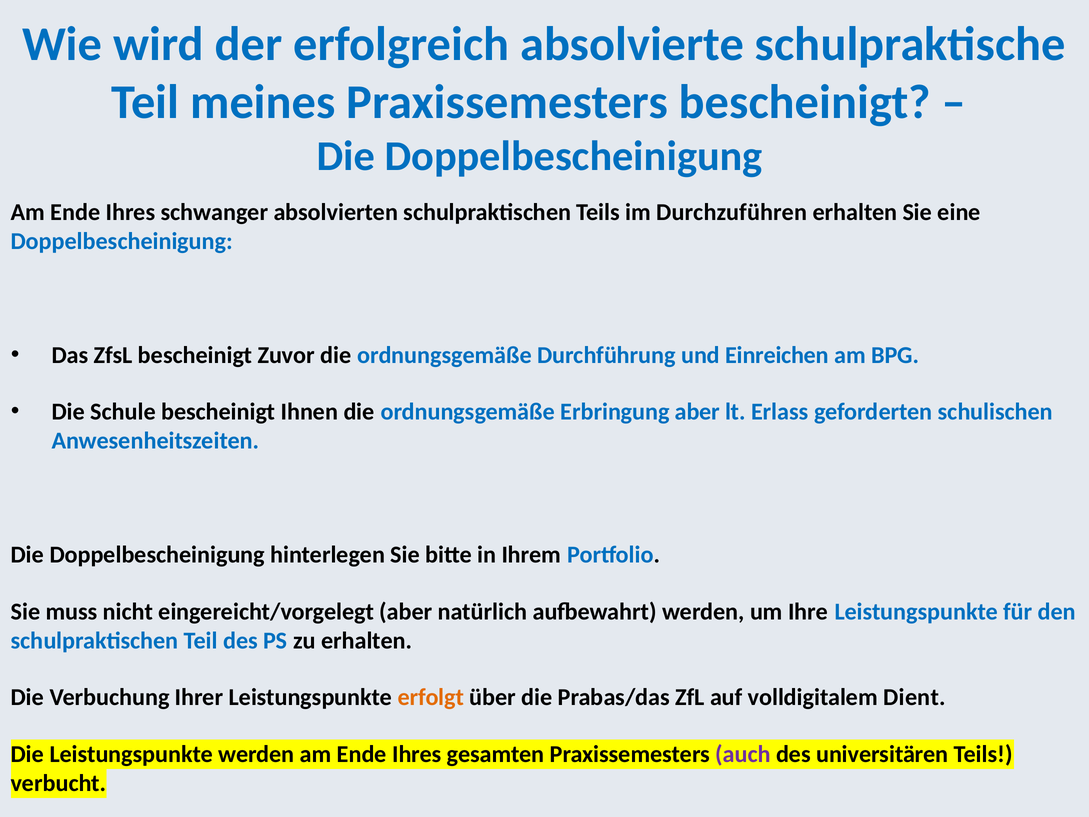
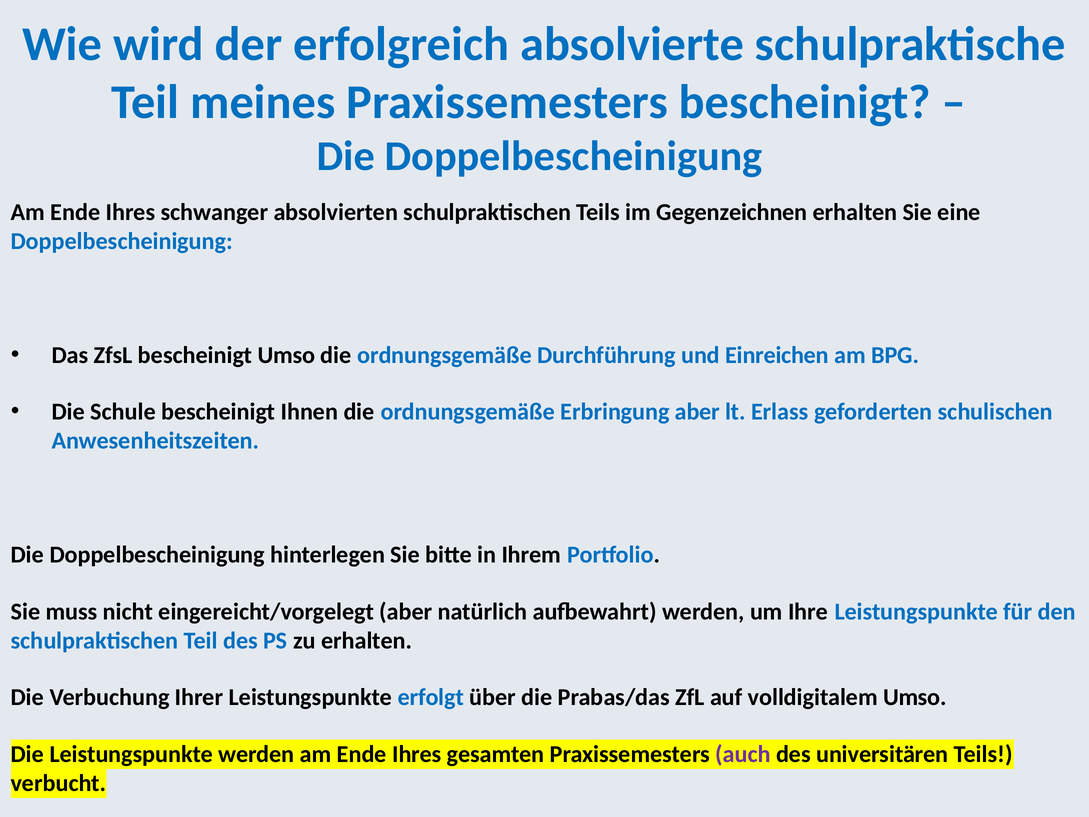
Durchzuführen: Durchzuführen -> Gegenzeichnen (732, 212)
bescheinigt Zuvor: Zuvor -> Umso (286, 355)
erfolgt colour: orange -> blue (431, 697)
volldigitalem Dient: Dient -> Umso (915, 697)
